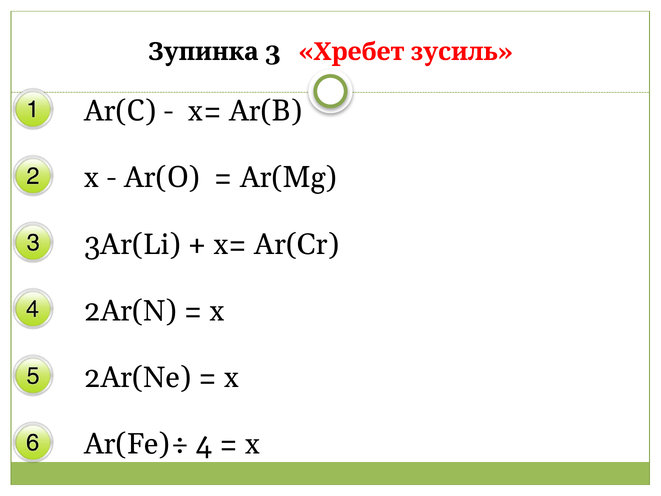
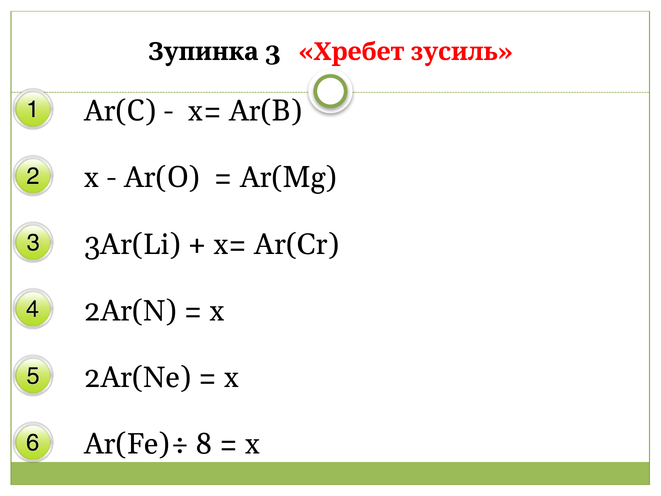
4: 4 -> 8 (204, 444)
